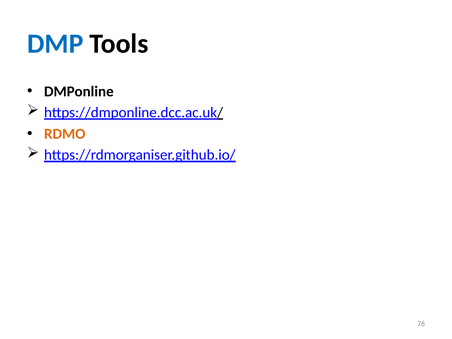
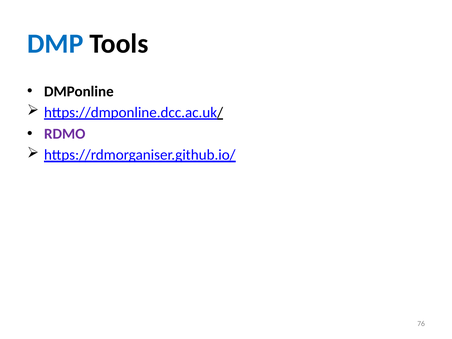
RDMO colour: orange -> purple (65, 134)
